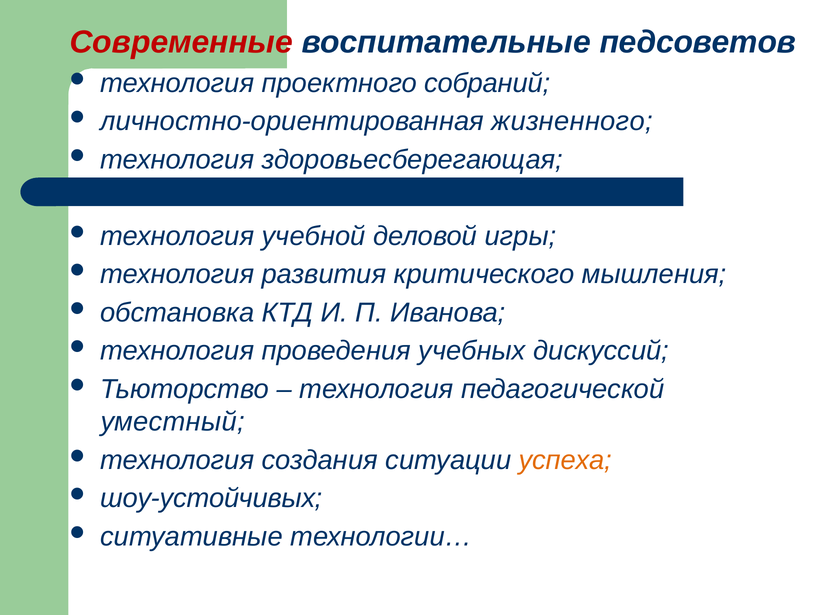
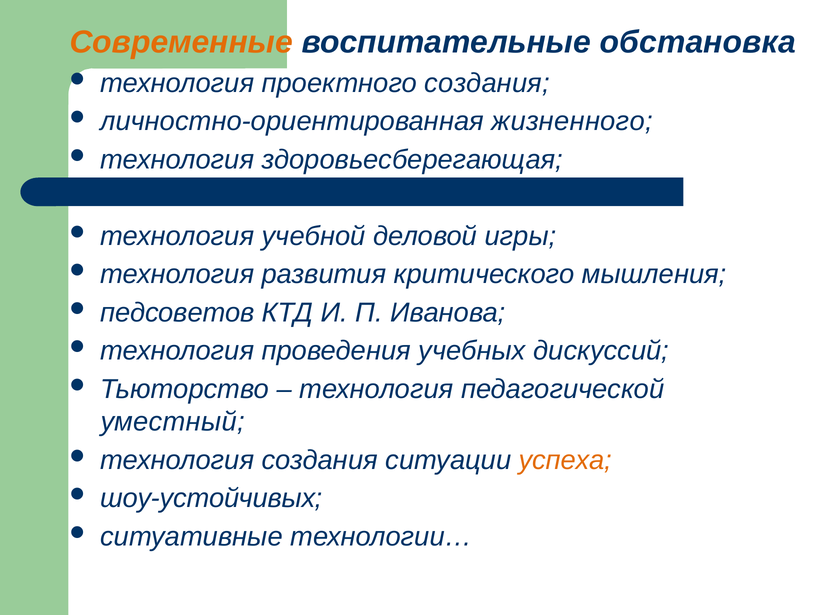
Современные colour: red -> orange (181, 42)
педсоветов: педсоветов -> обстановка (698, 42)
проектного собраний: собраний -> создания (487, 83)
обстановка: обстановка -> педсоветов (177, 313)
